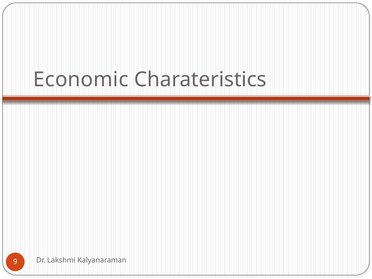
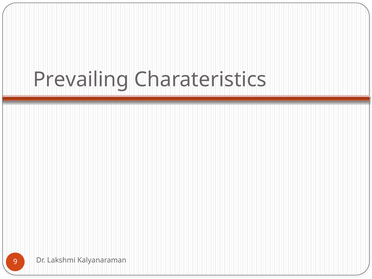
Economic: Economic -> Prevailing (81, 79)
